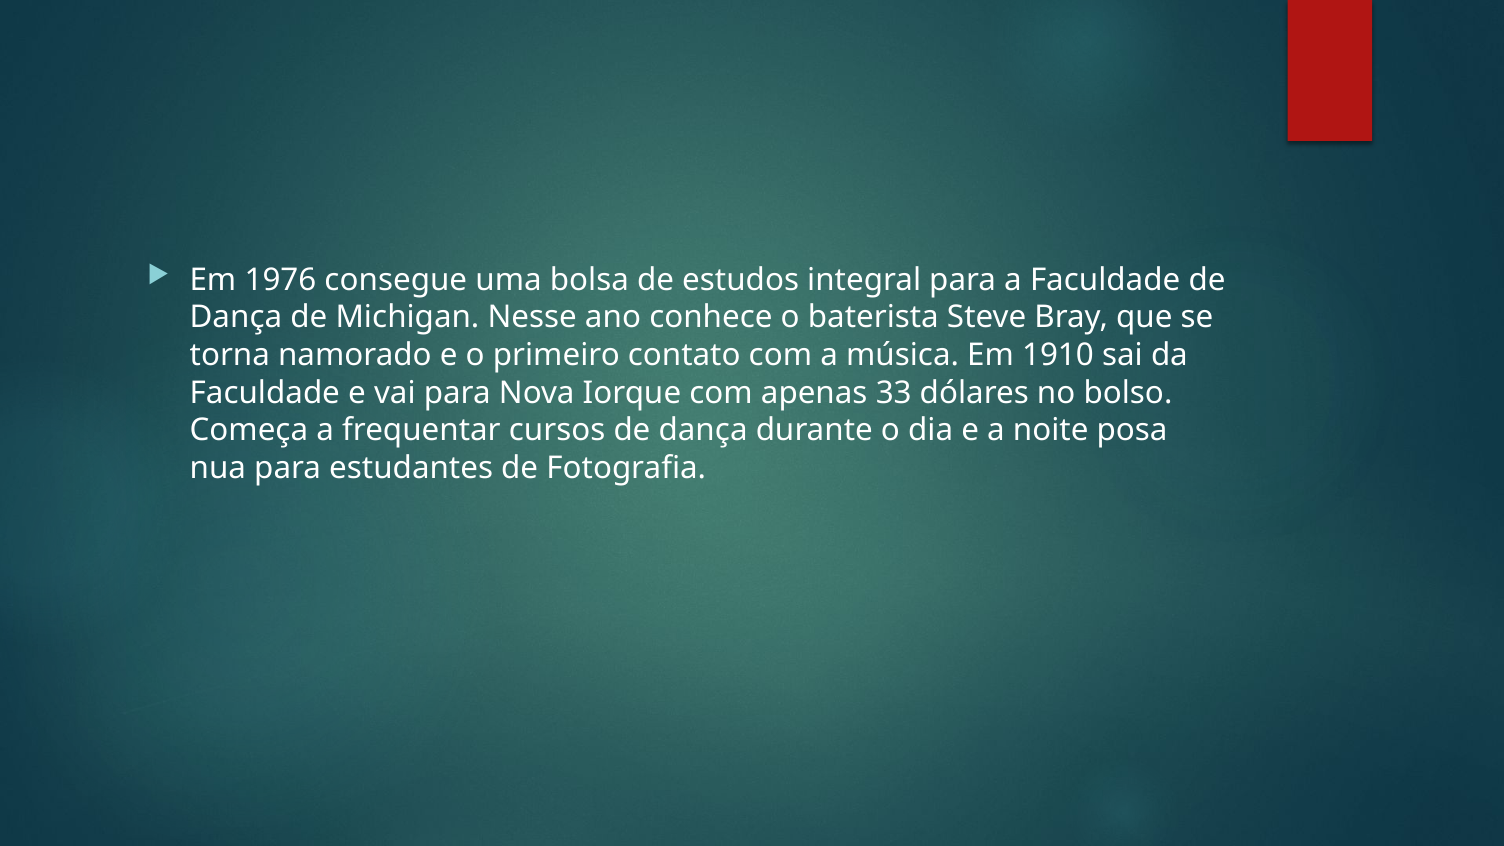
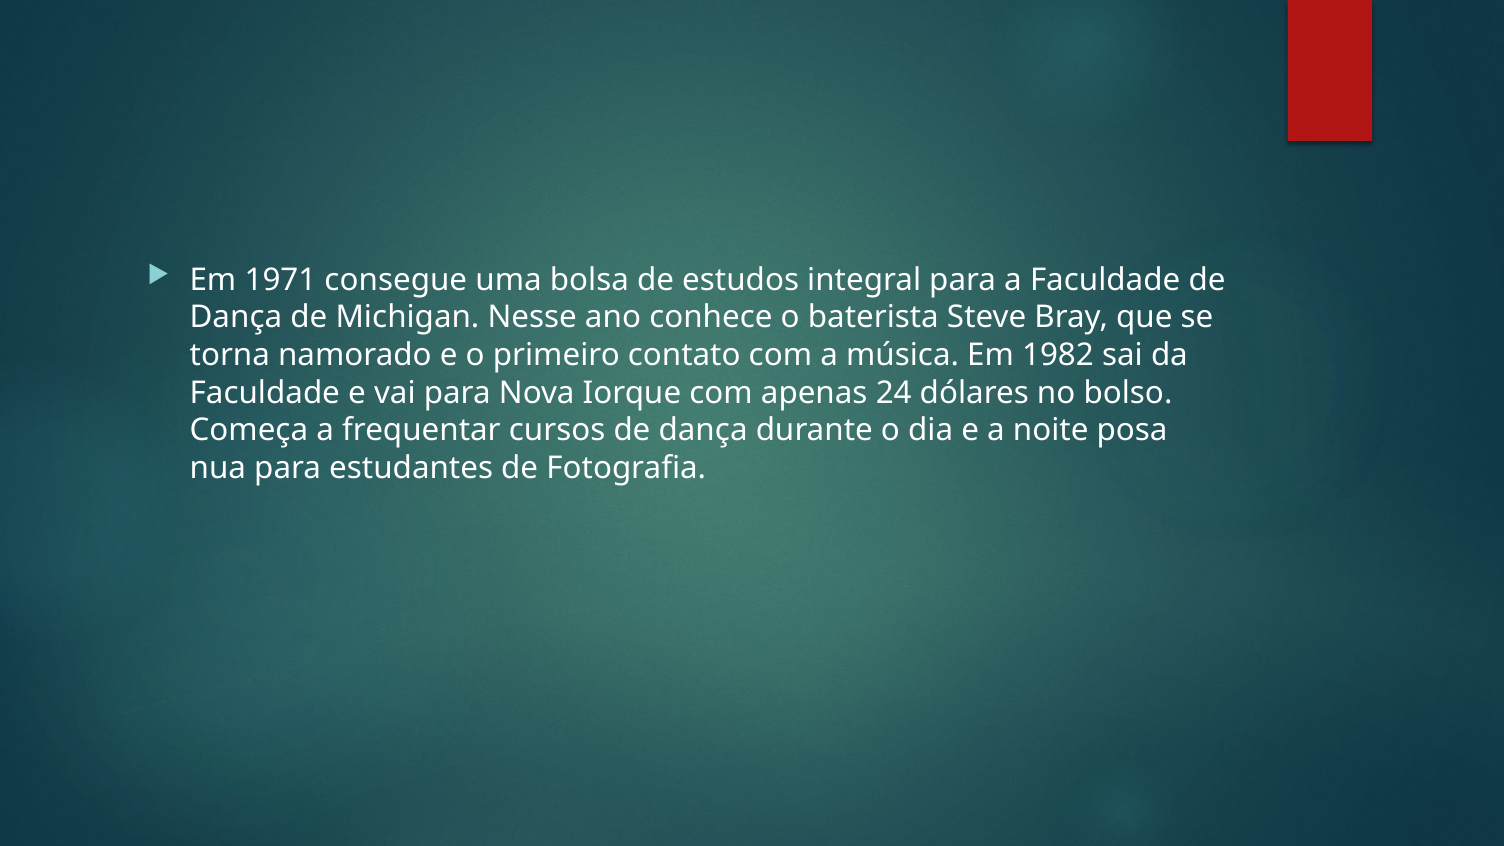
1976: 1976 -> 1971 (280, 280)
1910: 1910 -> 1982 (1058, 355)
33: 33 -> 24 (894, 393)
